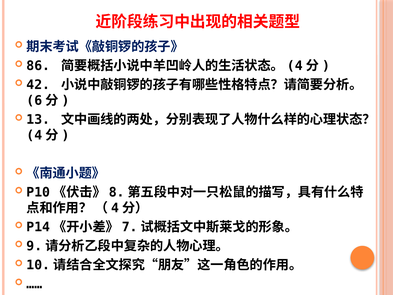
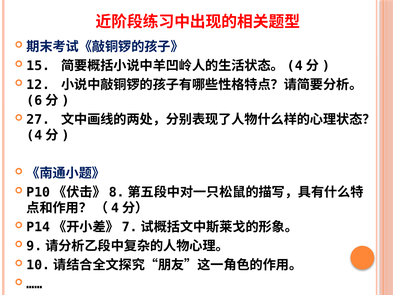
86: 86 -> 15 (38, 66)
42: 42 -> 12 (38, 85)
13: 13 -> 27 (38, 119)
